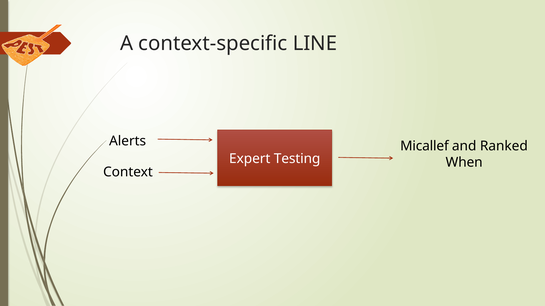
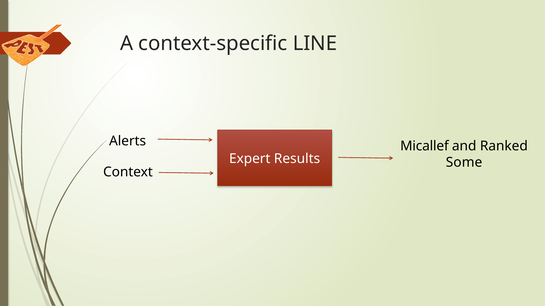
Testing: Testing -> Results (297, 159)
When: When -> Some (464, 163)
